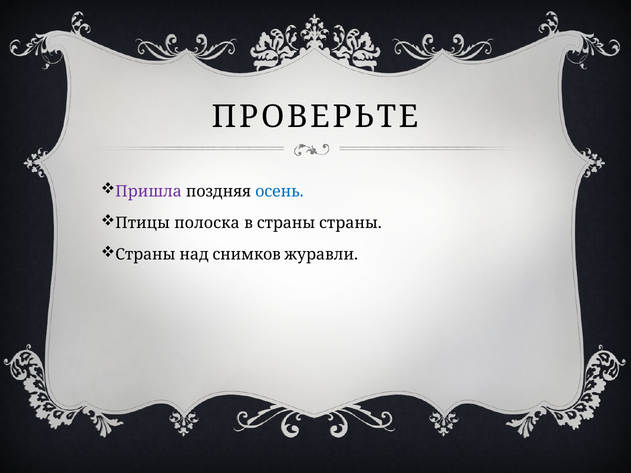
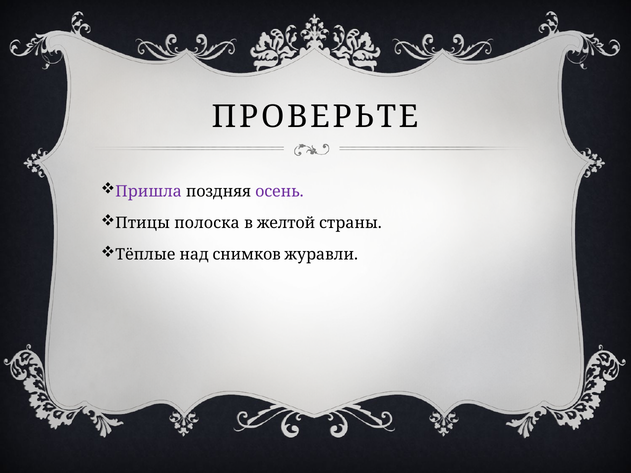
осень colour: blue -> purple (279, 191)
в страны: страны -> желтой (286, 223)
Страны: Страны -> Тёплые (145, 255)
